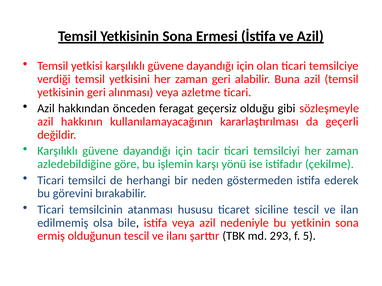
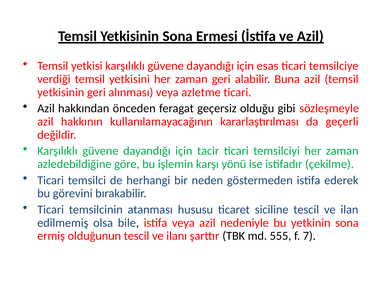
olan: olan -> esas (268, 66)
293: 293 -> 555 (281, 236)
5: 5 -> 7 (309, 236)
